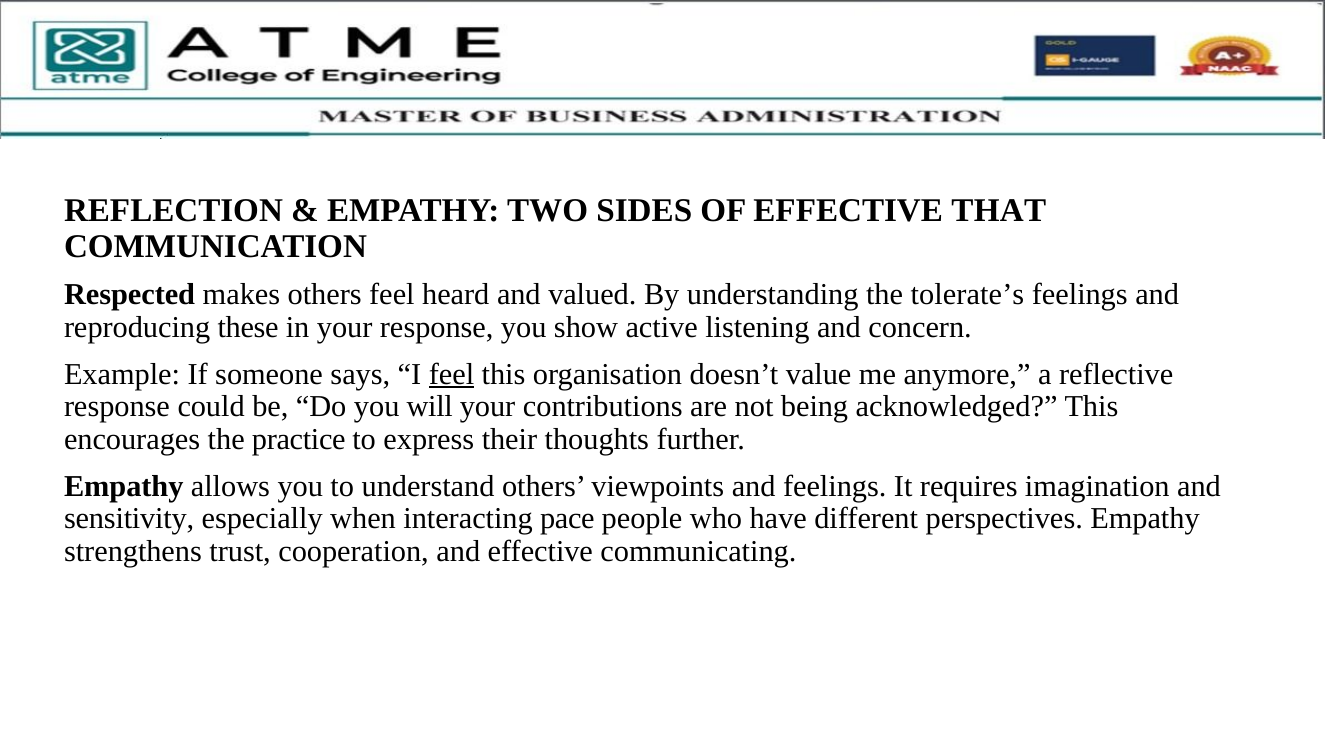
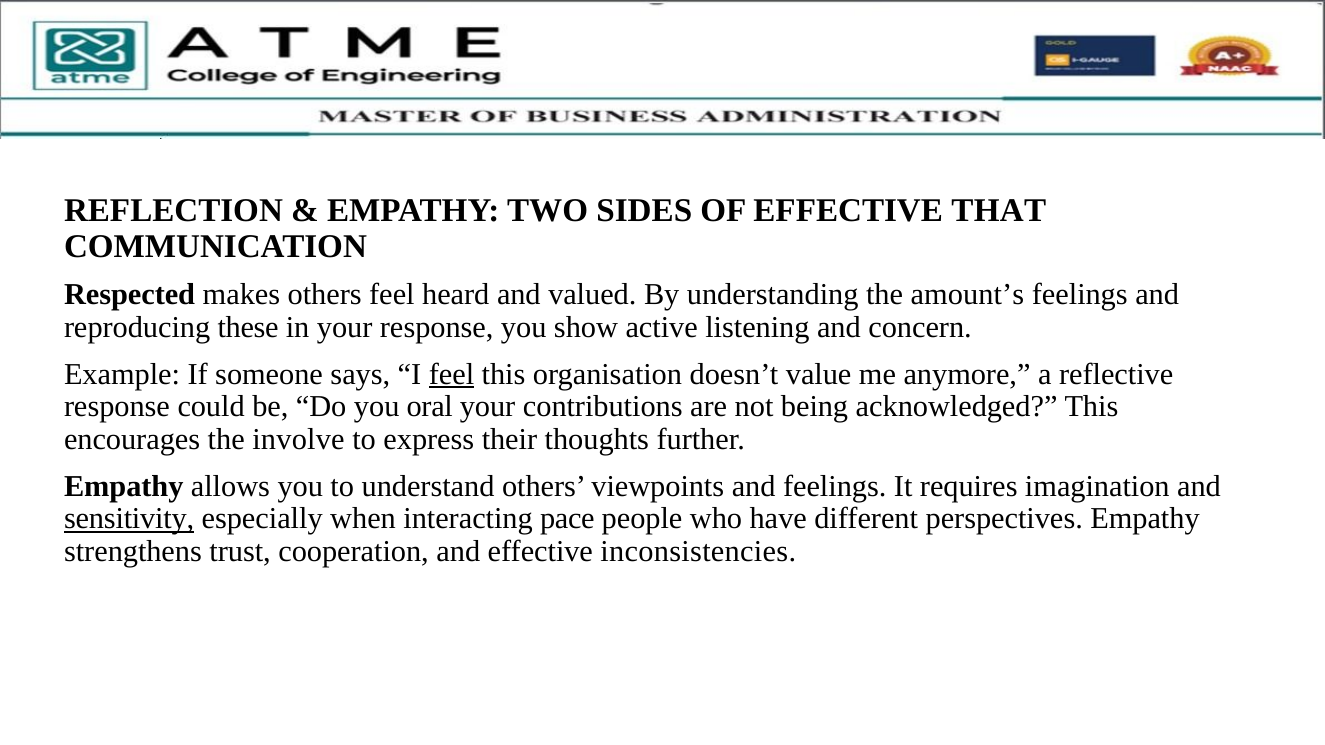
tolerate’s: tolerate’s -> amount’s (967, 295)
will: will -> oral (430, 407)
practice: practice -> involve (299, 440)
sensitivity underline: none -> present (129, 519)
communicating: communicating -> inconsistencies (698, 552)
